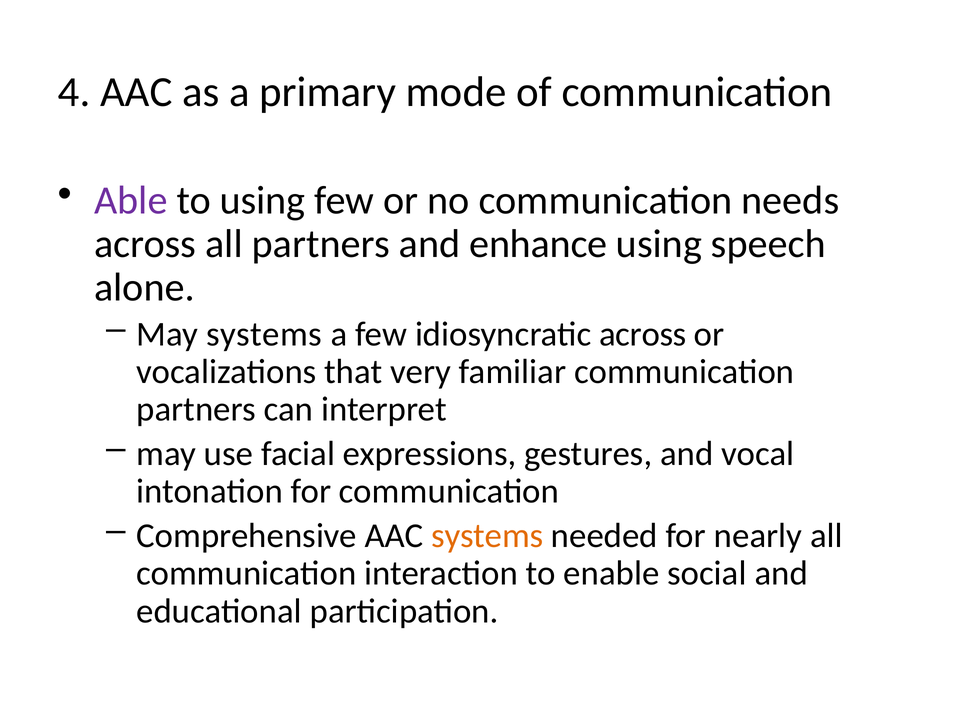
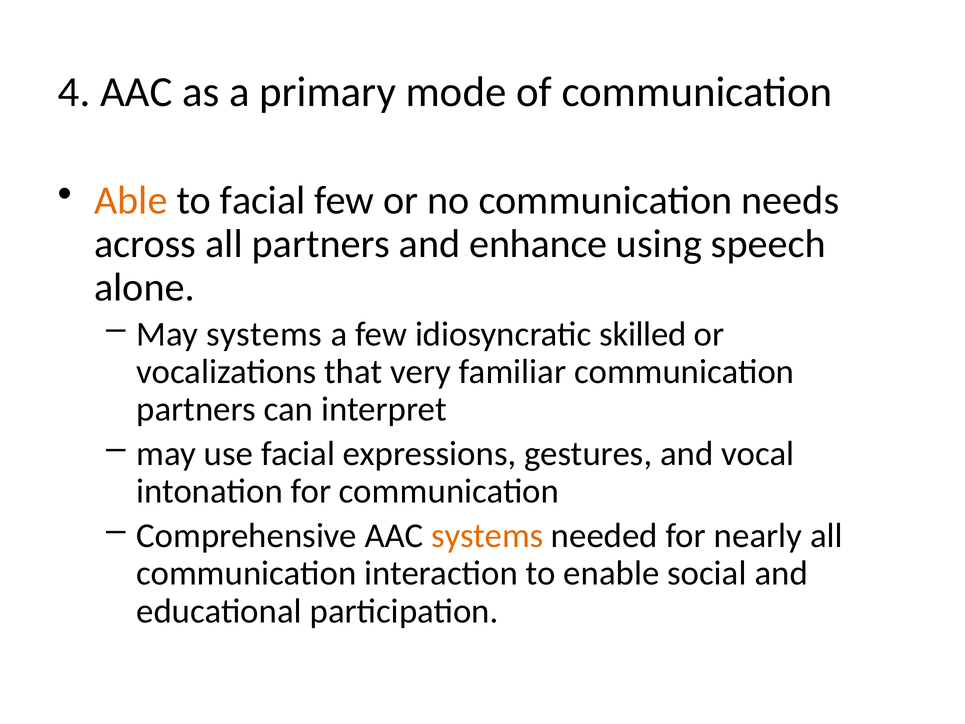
Able colour: purple -> orange (131, 201)
to using: using -> facial (263, 201)
idiosyncratic across: across -> skilled (643, 334)
